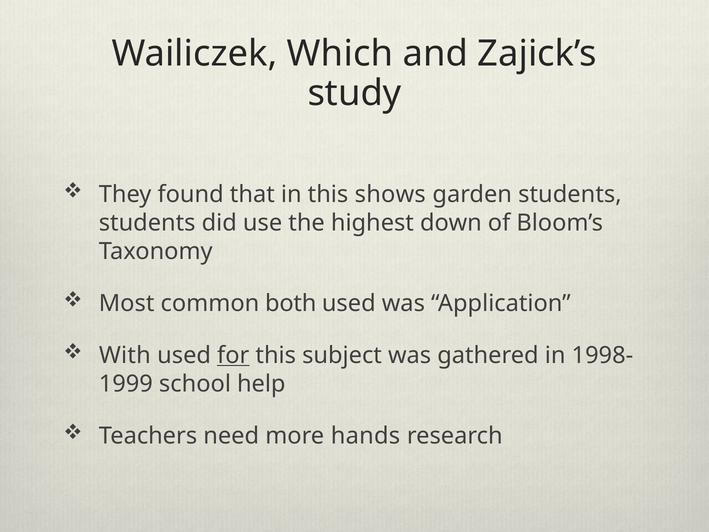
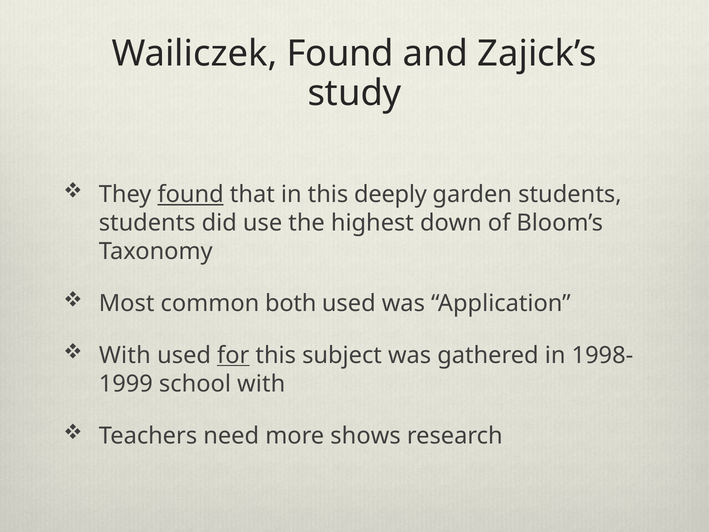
Wailiczek Which: Which -> Found (340, 54)
found underline: none -> present (191, 194)
shows: shows -> deeply (390, 194)
school help: help -> with (261, 384)
hands: hands -> shows (366, 436)
